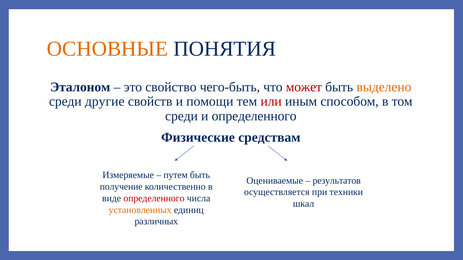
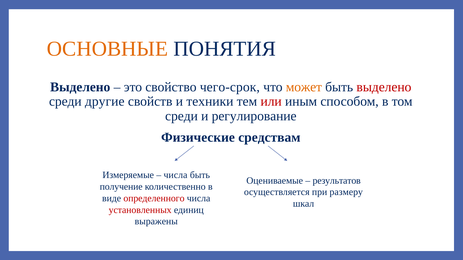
Эталоном: Эталоном -> Выделено (80, 87)
чего-быть: чего-быть -> чего-срок (230, 87)
может colour: red -> orange (304, 87)
выделено colour: orange -> red (384, 87)
помощи: помощи -> техники (210, 102)
и определенного: определенного -> регулирование (254, 116)
путем: путем -> числа (176, 175)
техники: техники -> размеру (346, 192)
установленных colour: orange -> red (140, 210)
различных: различных -> выражены (156, 222)
